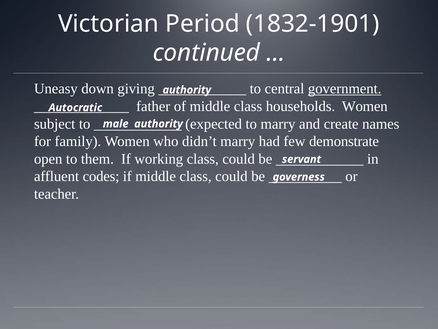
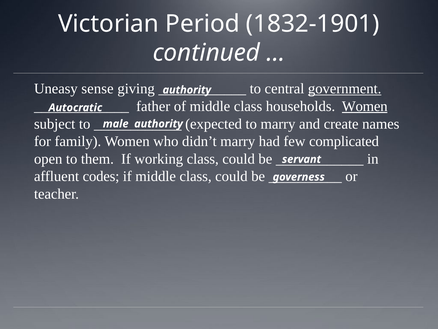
down: down -> sense (97, 89)
Women underline: none -> present (365, 106)
demonstrate: demonstrate -> complicated (344, 141)
